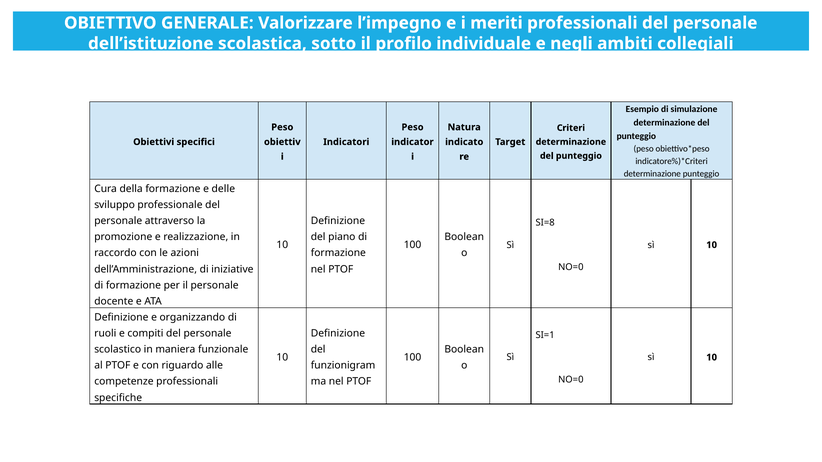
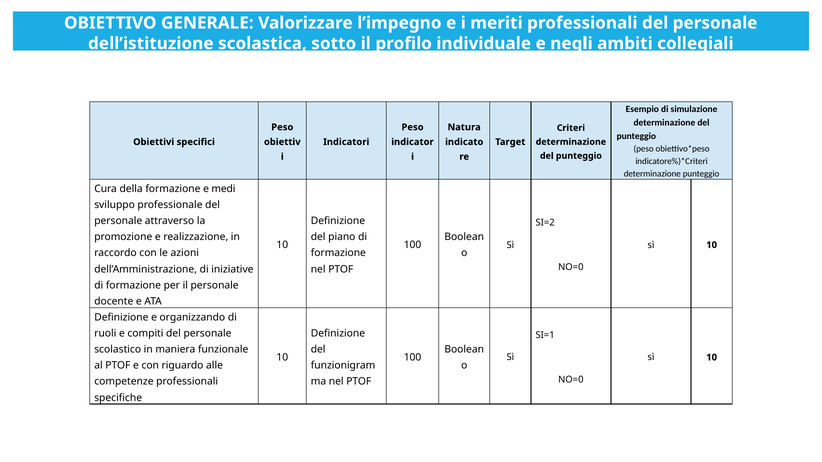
delle: delle -> medi (223, 189)
SI=8: SI=8 -> SI=2 (545, 223)
